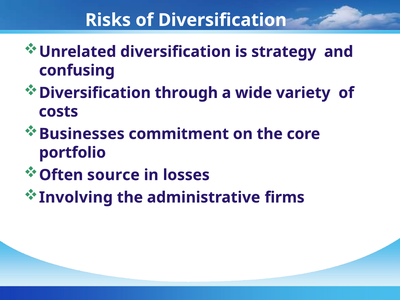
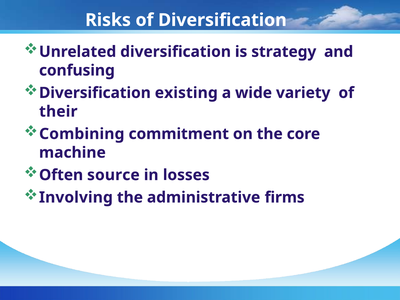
through: through -> existing (186, 93)
costs: costs -> their (58, 111)
Businesses: Businesses -> Combining (82, 134)
portfolio: portfolio -> machine (72, 153)
